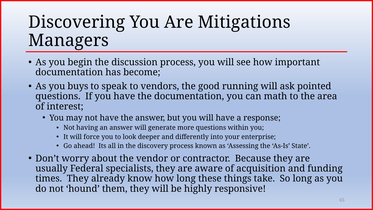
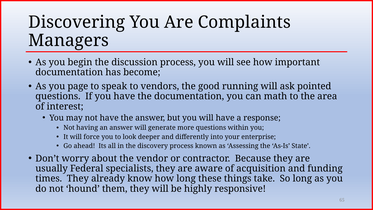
Mitigations: Mitigations -> Complaints (244, 22)
buys: buys -> page (78, 86)
